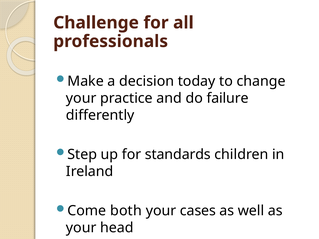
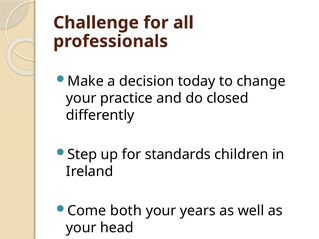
failure: failure -> closed (228, 98)
cases: cases -> years (198, 211)
